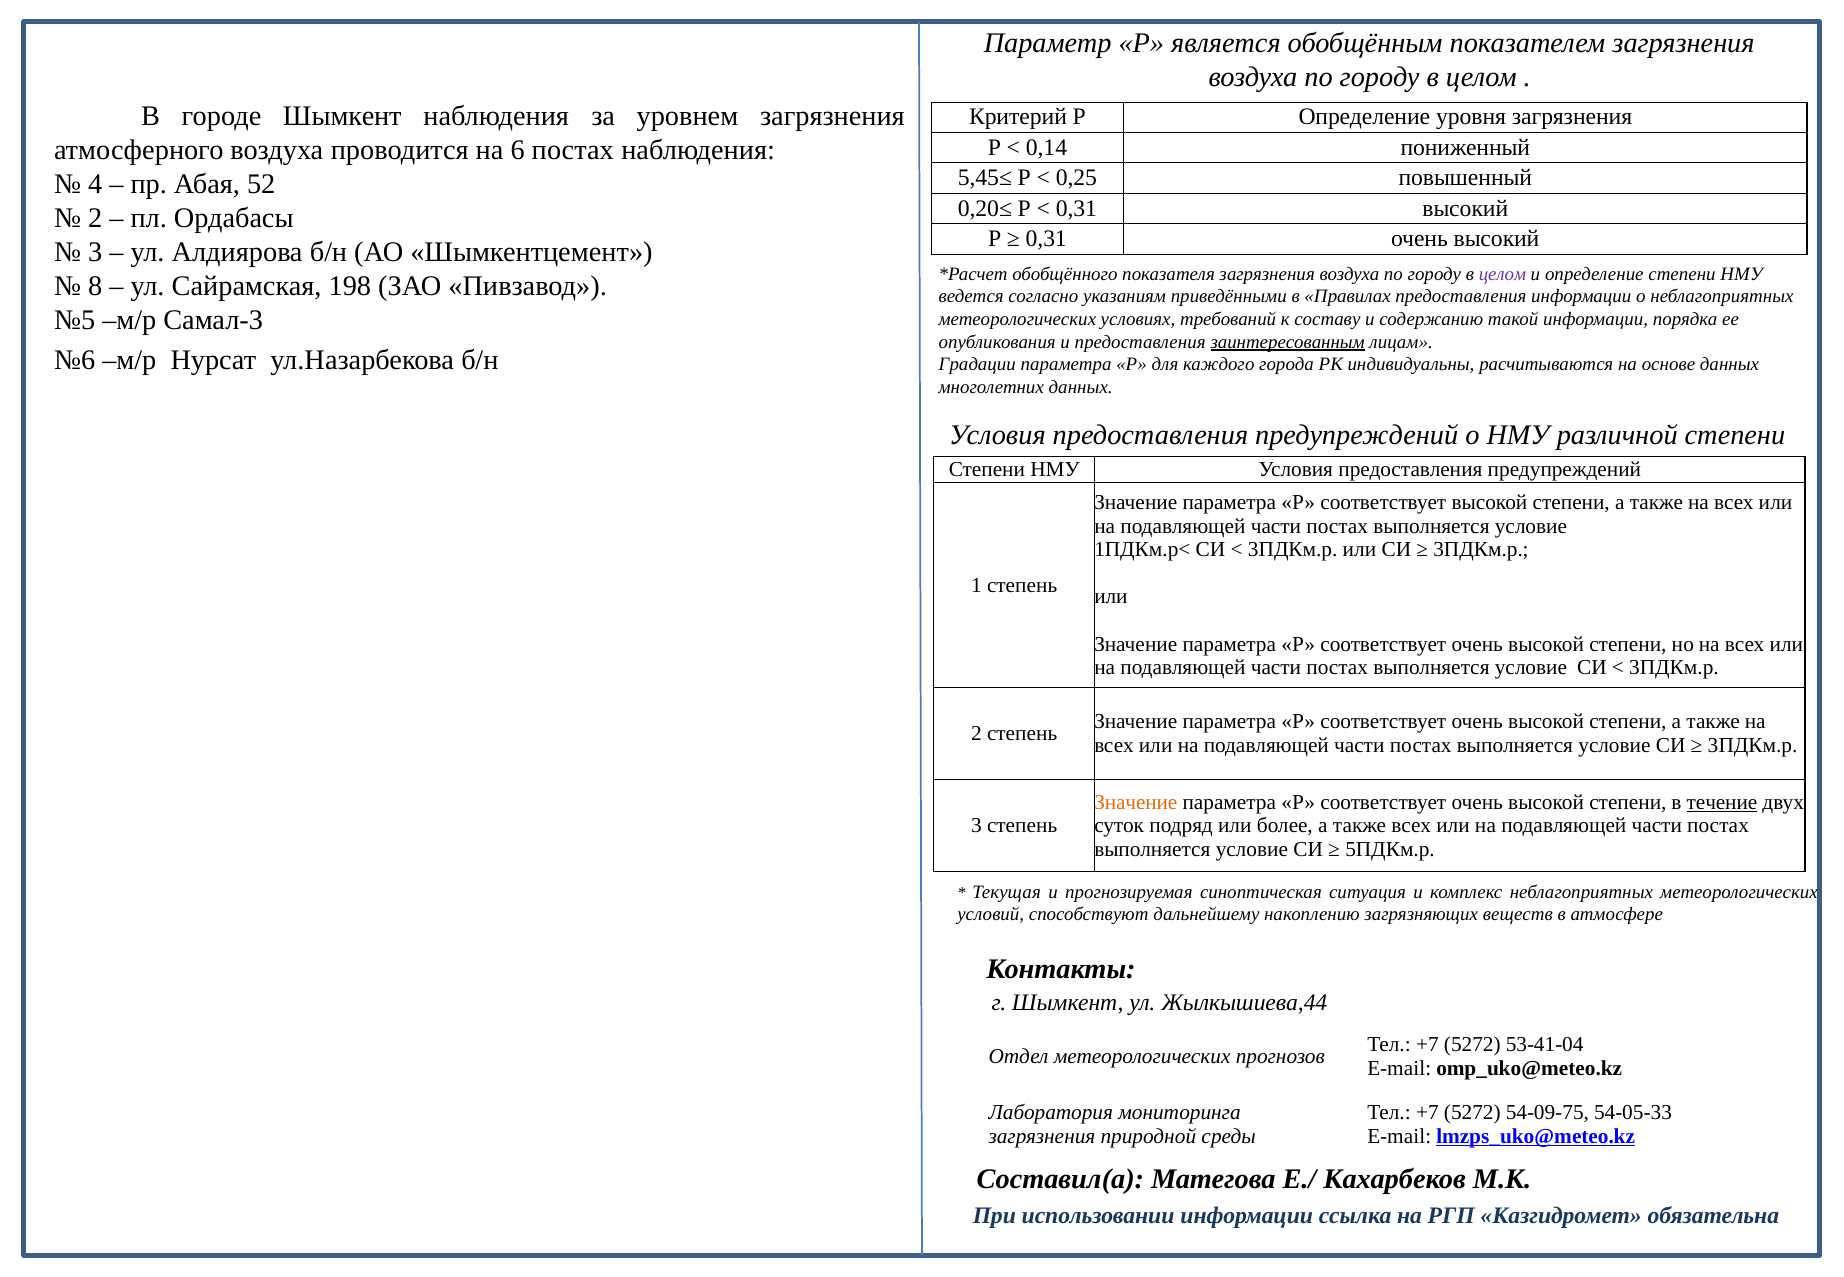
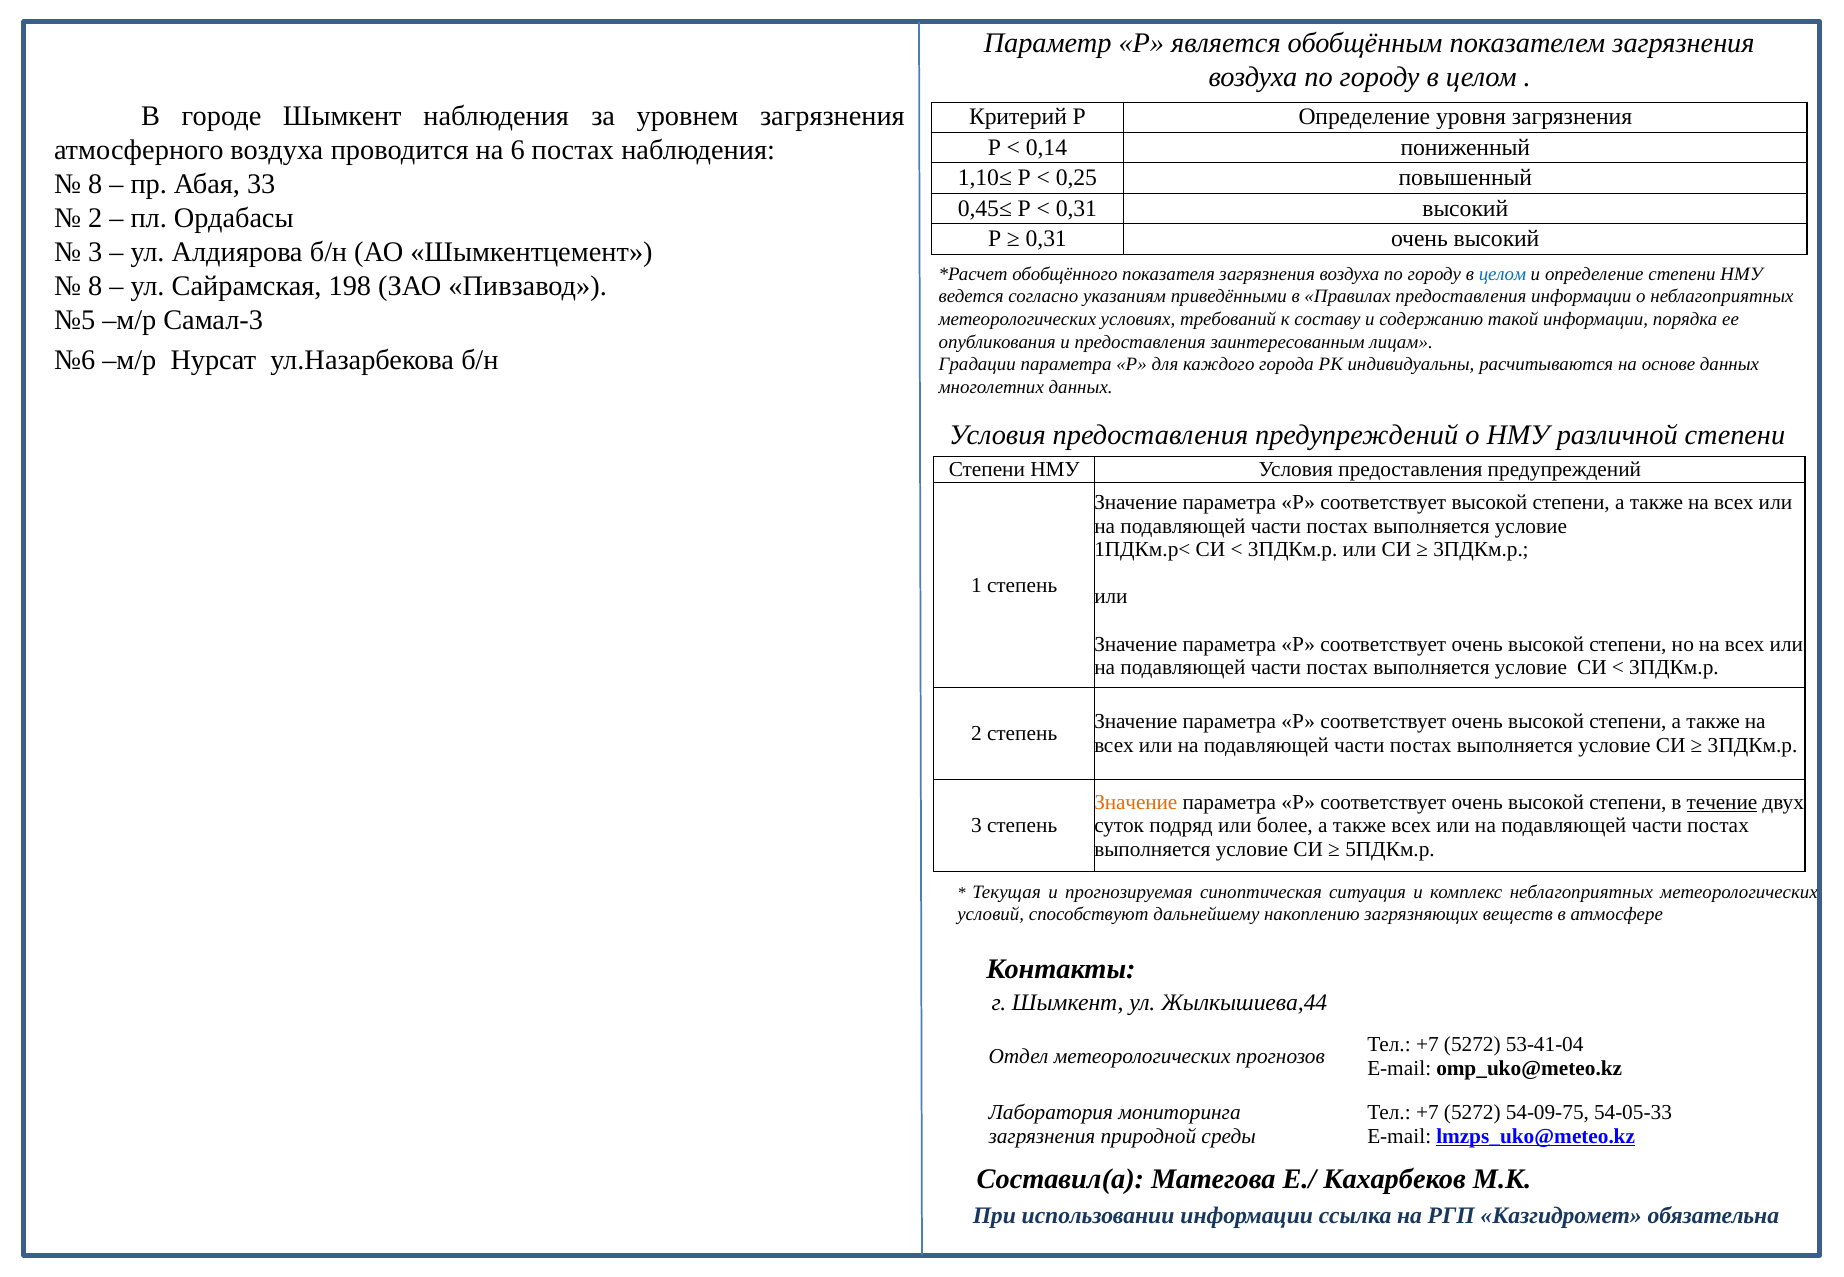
5,45≤: 5,45≤ -> 1,10≤ (985, 178)
4: 4 -> 8 (95, 184)
52: 52 -> 33 (261, 184)
0,20≤: 0,20≤ -> 0,45≤ (985, 208)
целом colour: purple -> blue (1502, 274)
заинтересованным underline: present -> none (1288, 342)
